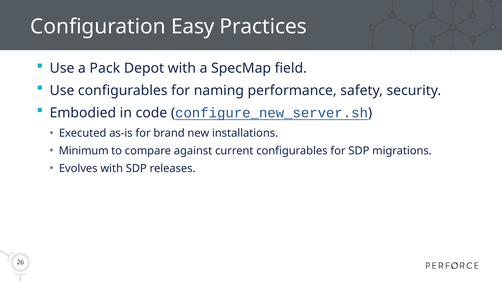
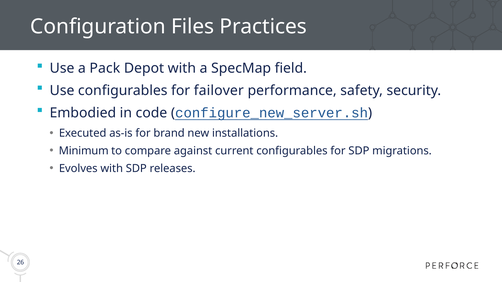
Easy: Easy -> Files (193, 27)
naming: naming -> failover (219, 91)
